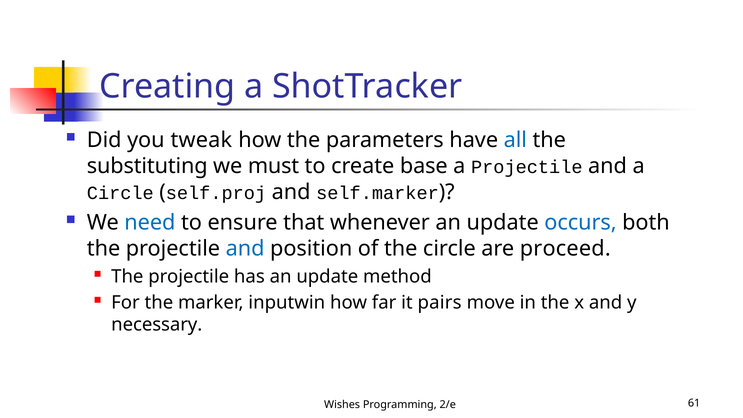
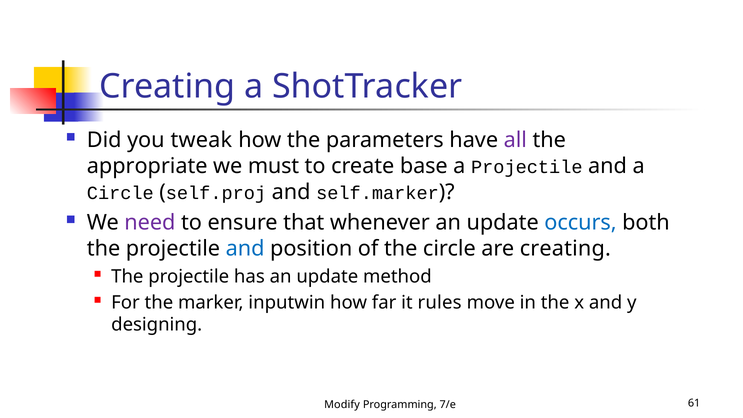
all colour: blue -> purple (515, 140)
substituting: substituting -> appropriate (147, 166)
need colour: blue -> purple (150, 223)
are proceed: proceed -> creating (565, 249)
pairs: pairs -> rules (440, 302)
necessary: necessary -> designing (157, 325)
Wishes: Wishes -> Modify (342, 405)
2/e: 2/e -> 7/e (448, 405)
